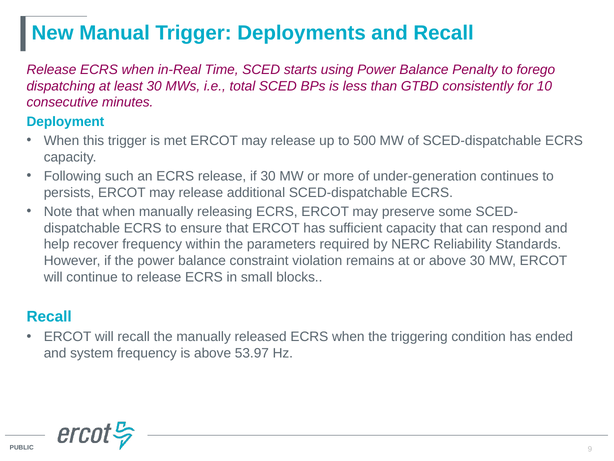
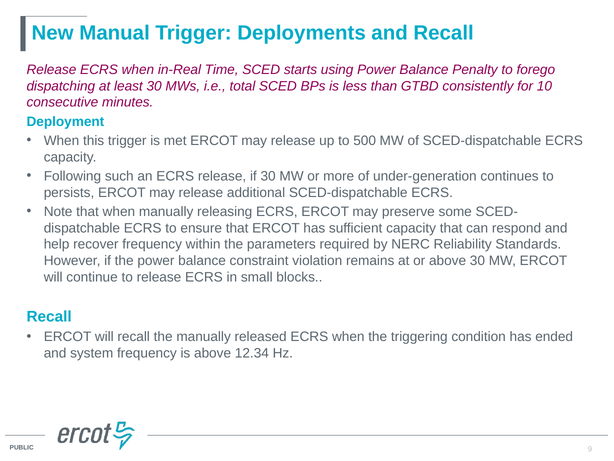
53.97: 53.97 -> 12.34 (252, 353)
